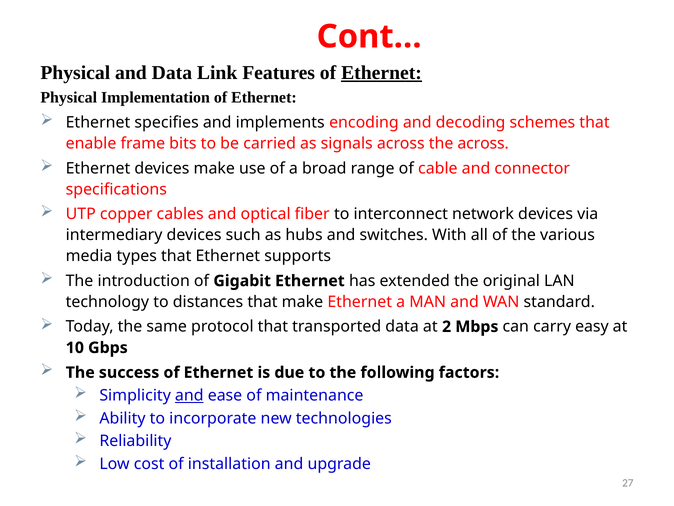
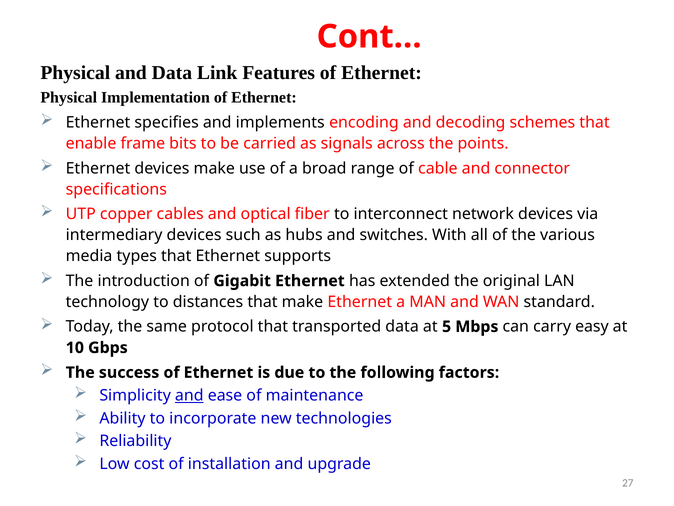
Ethernet underline: present -> none (382, 73)
the across: across -> points (483, 143)
2: 2 -> 5 (447, 326)
